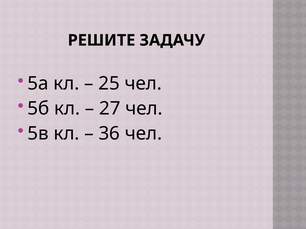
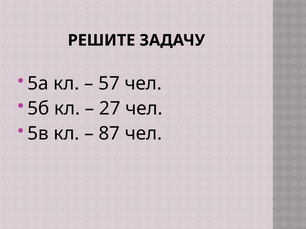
25: 25 -> 57 (109, 84)
36: 36 -> 87 (109, 134)
